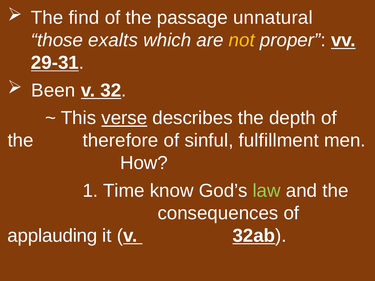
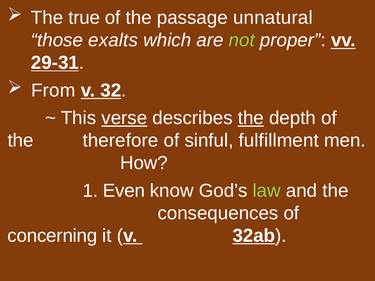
find: find -> true (84, 18)
not colour: yellow -> light green (242, 40)
Been: Been -> From (53, 90)
the underline: none -> present (251, 118)
Time: Time -> Even (124, 191)
applauding: applauding -> concerning (52, 236)
